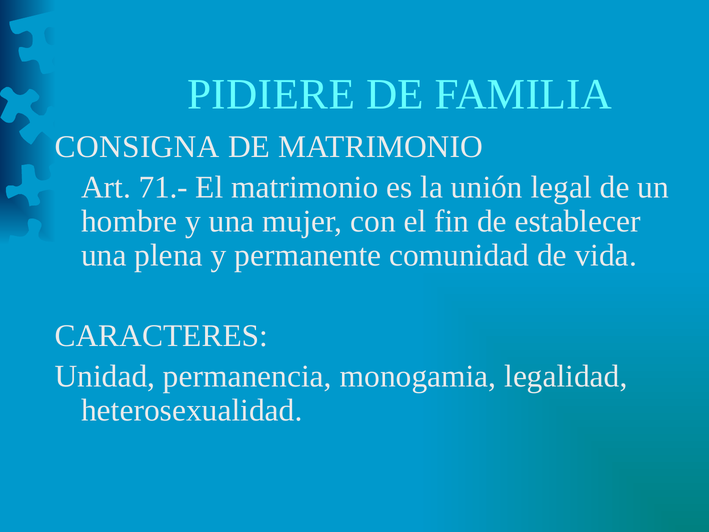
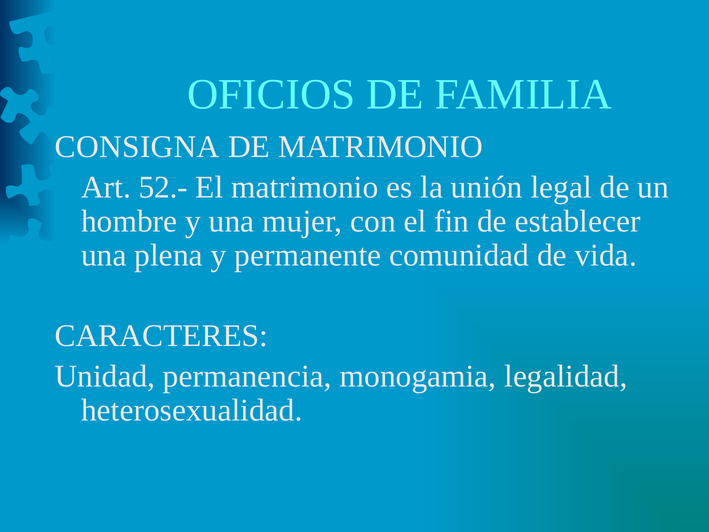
PIDIERE: PIDIERE -> OFICIOS (271, 95)
71.-: 71.- -> 52.- (163, 187)
